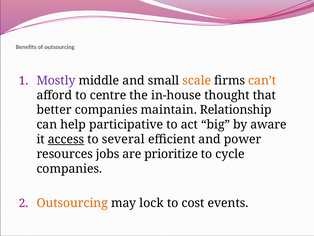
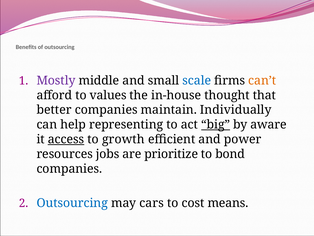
scale colour: orange -> blue (197, 80)
centre: centre -> values (108, 95)
Relationship: Relationship -> Individually (236, 110)
participative: participative -> representing (126, 124)
big underline: none -> present (216, 124)
several: several -> growth (123, 139)
cycle: cycle -> bond (230, 154)
Outsourcing colour: orange -> blue (72, 203)
lock: lock -> cars (152, 203)
events: events -> means (228, 203)
